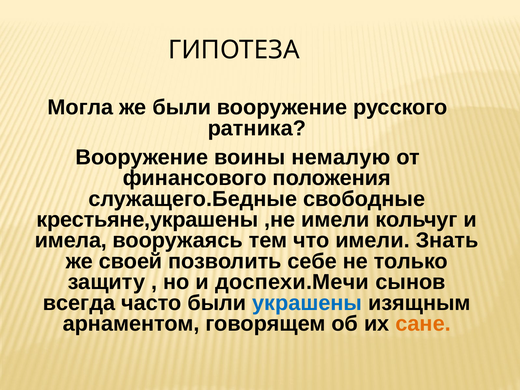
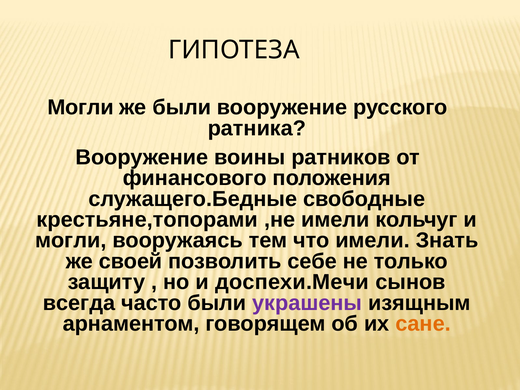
Могла: Могла -> Могли (81, 107)
немалую: немалую -> ратников (341, 157)
крестьяне,украшены: крестьяне,украшены -> крестьяне,топорами (147, 220)
имела: имела -> могли (71, 240)
украшены colour: blue -> purple (307, 303)
